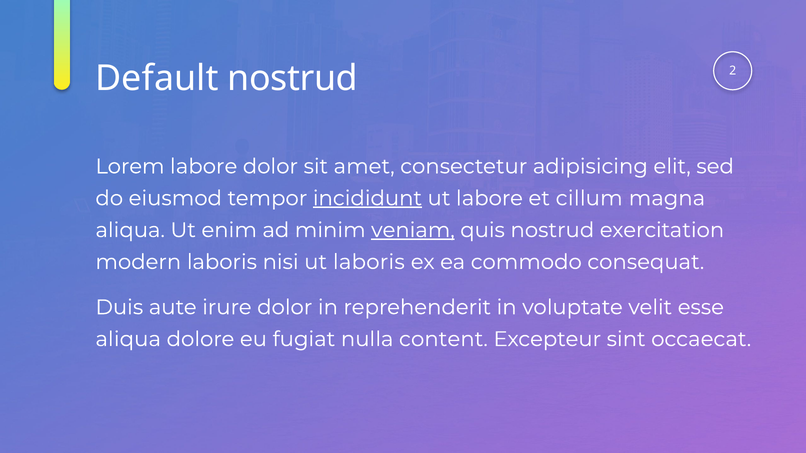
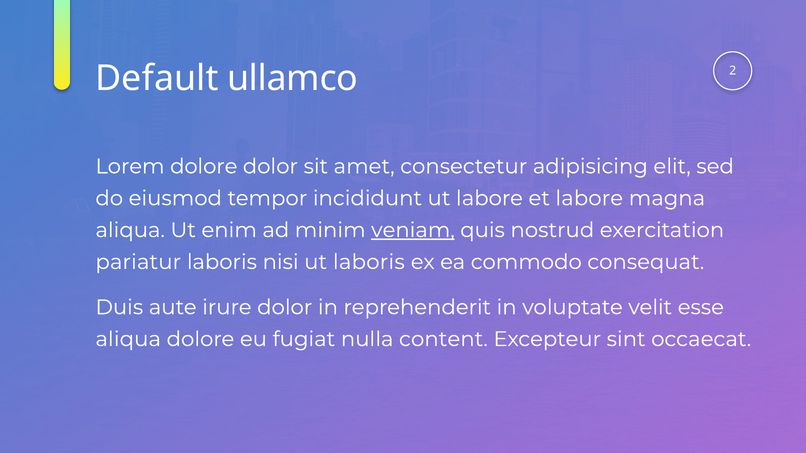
Default nostrud: nostrud -> ullamco (293, 78)
Lorem labore: labore -> dolore (204, 167)
incididunt underline: present -> none (367, 198)
et cillum: cillum -> labore (589, 198)
modern: modern -> pariatur (138, 262)
